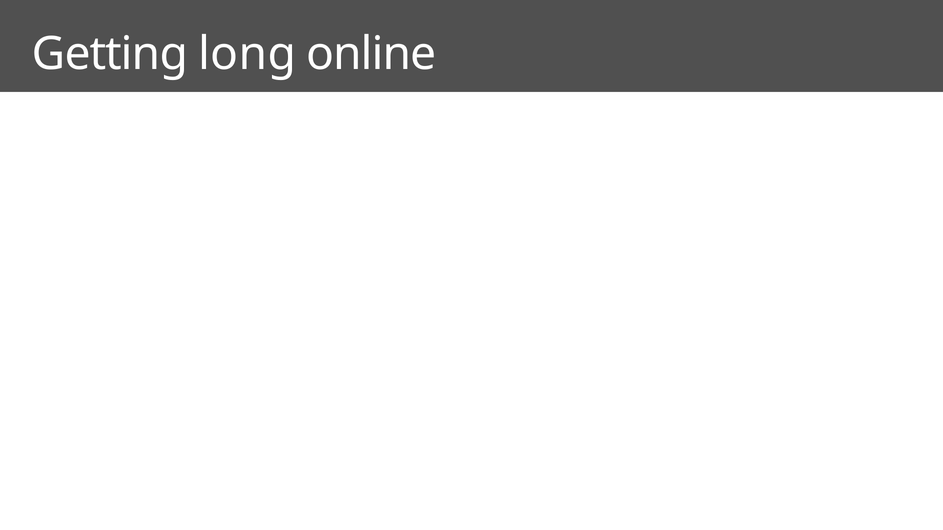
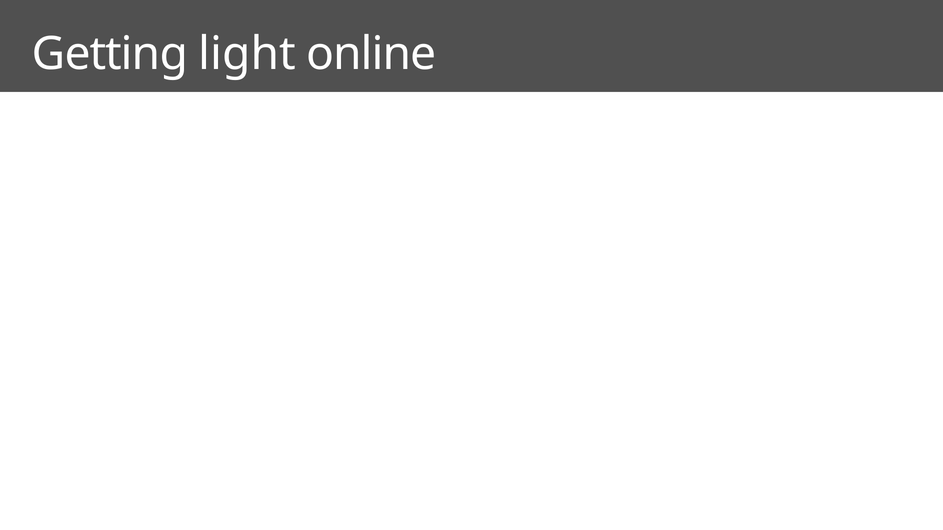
long: long -> light (247, 54)
